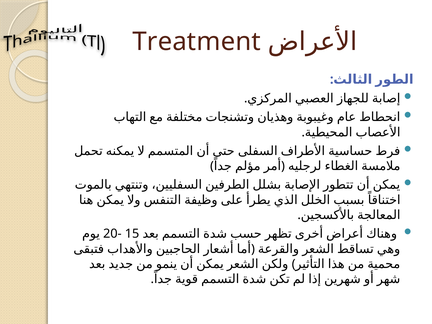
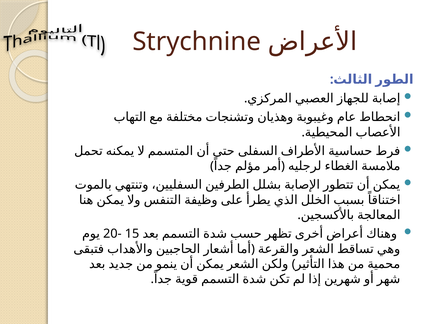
Treatment: Treatment -> Strychnine (197, 42)
